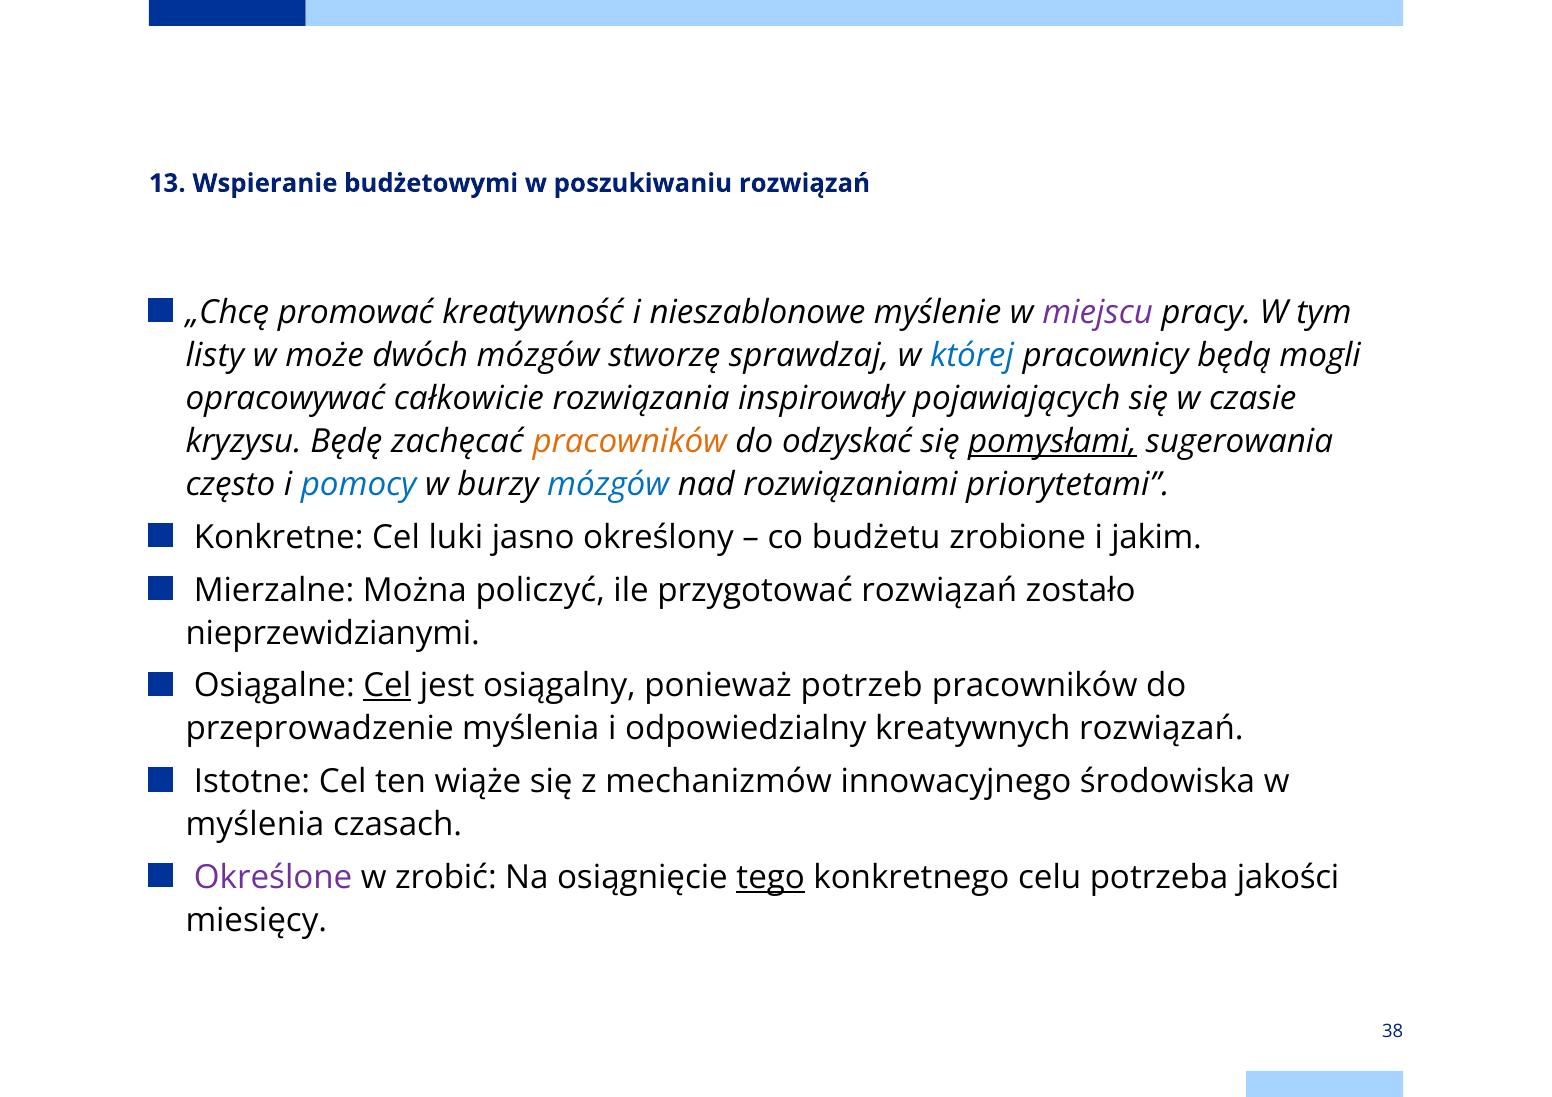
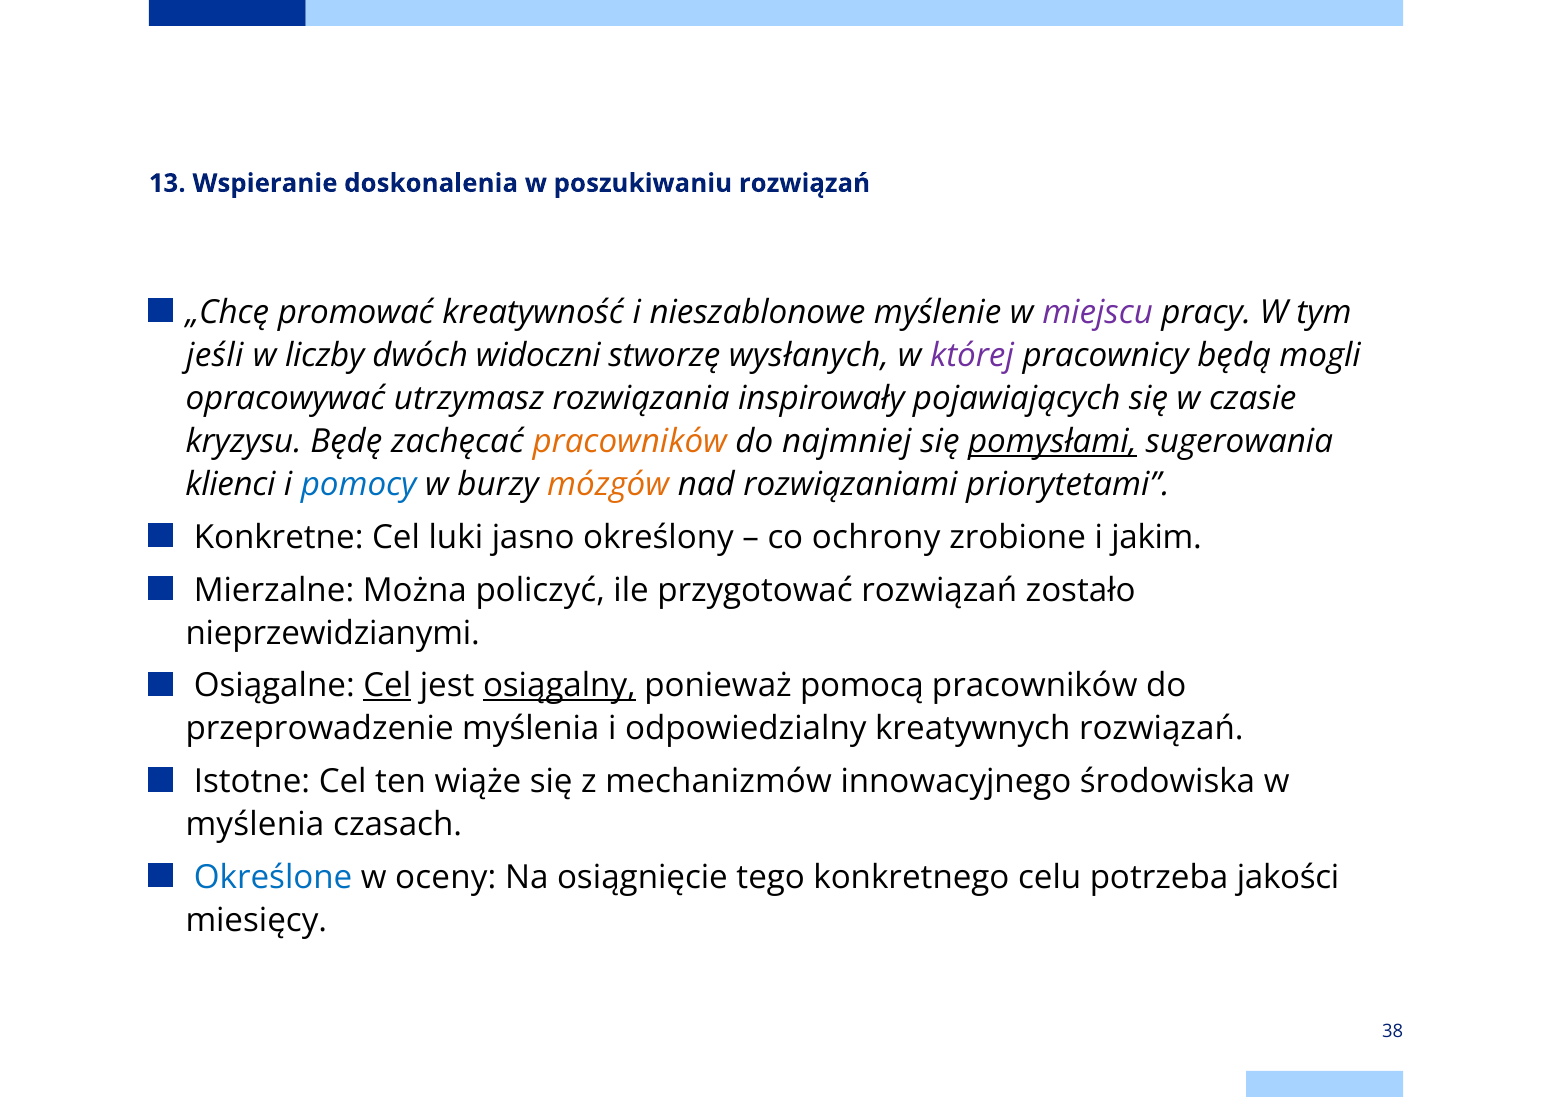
budżetowymi: budżetowymi -> doskonalenia (431, 183)
listy: listy -> jeśli (215, 356)
może: może -> liczby (325, 356)
dwóch mózgów: mózgów -> widoczni (538, 356)
sprawdzaj: sprawdzaj -> wysłanych (809, 356)
której colour: blue -> purple (972, 356)
całkowicie: całkowicie -> utrzymasz (469, 399)
odzyskać: odzyskać -> najmniej (847, 442)
często: często -> klienci (230, 485)
mózgów colour: blue -> orange (608, 485)
budżetu: budżetu -> ochrony (876, 537)
osiągalny underline: none -> present (559, 686)
potrzeb: potrzeb -> pomocą (862, 686)
Określone colour: purple -> blue (273, 878)
zrobić: zrobić -> oceny (446, 878)
tego underline: present -> none (771, 878)
